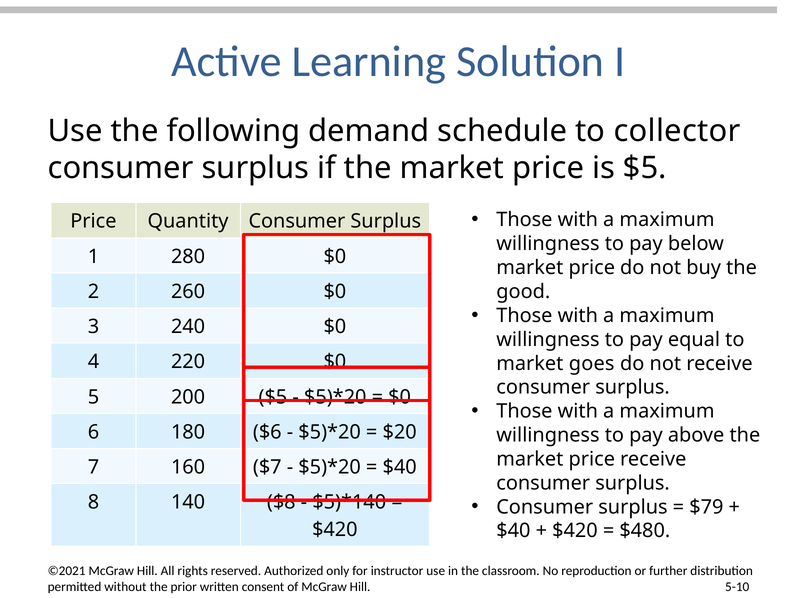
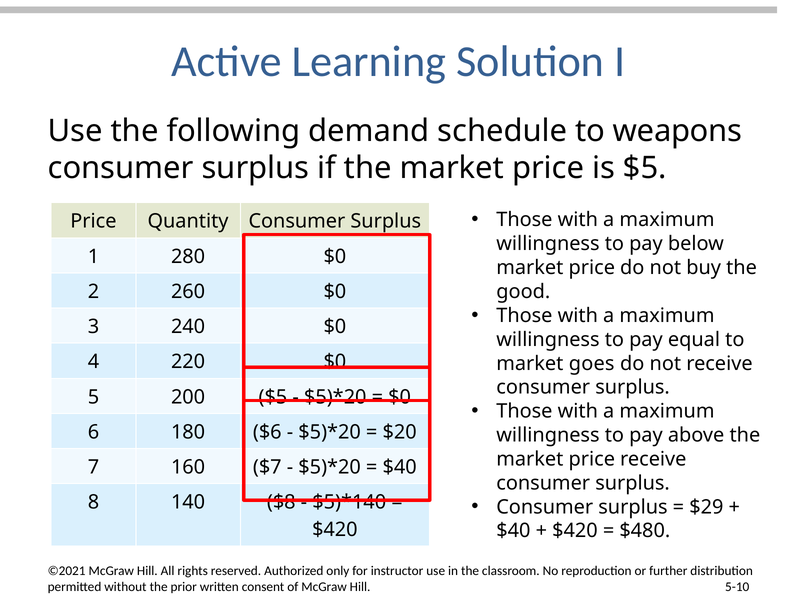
collector: collector -> weapons (677, 131)
$79: $79 -> $29 (706, 507)
